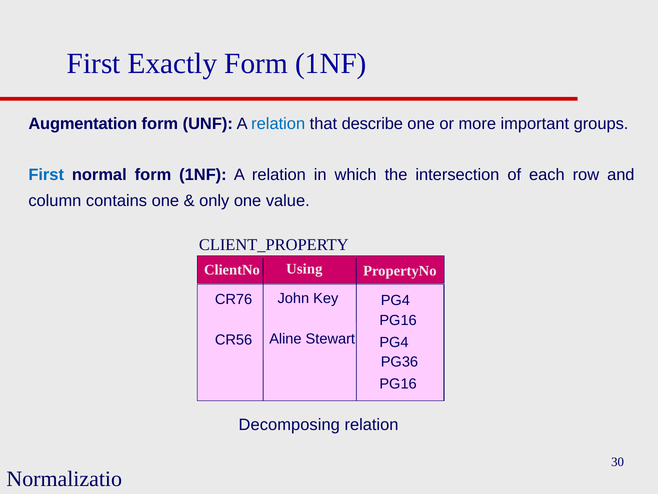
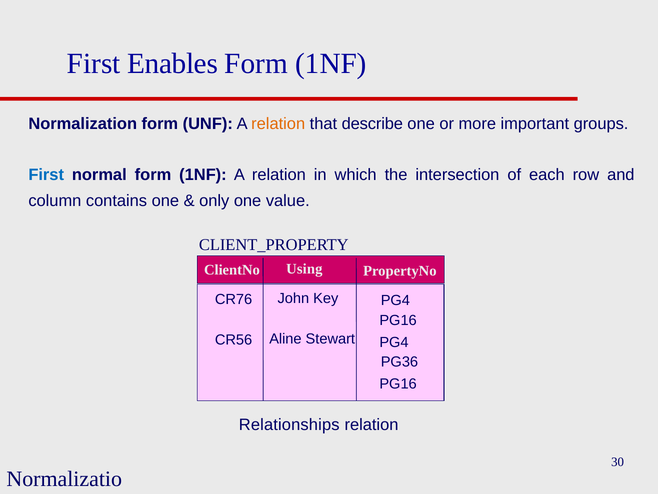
Exactly: Exactly -> Enables (173, 63)
Augmentation: Augmentation -> Normalization (83, 124)
relation colour: blue -> orange (278, 124)
Decomposing: Decomposing -> Relationships (289, 424)
